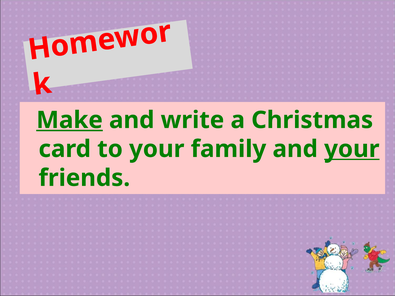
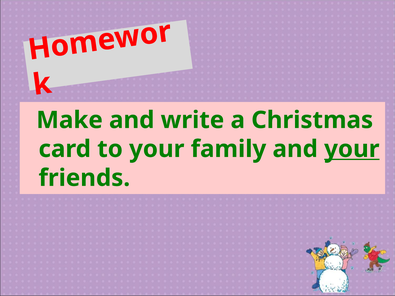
Make underline: present -> none (69, 120)
